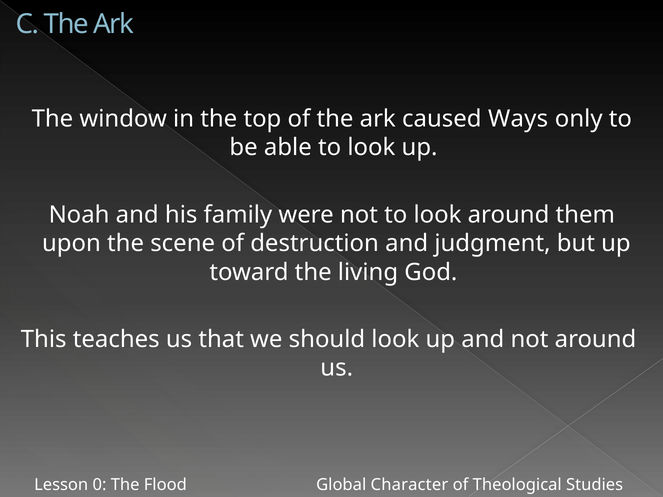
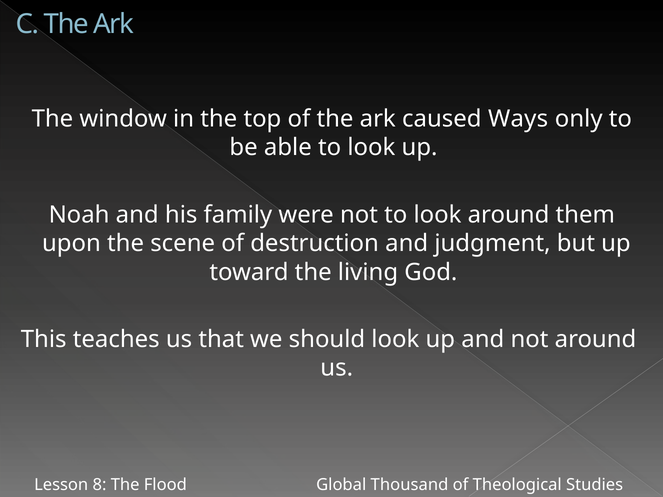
0: 0 -> 8 (99, 485)
Character: Character -> Thousand (409, 485)
